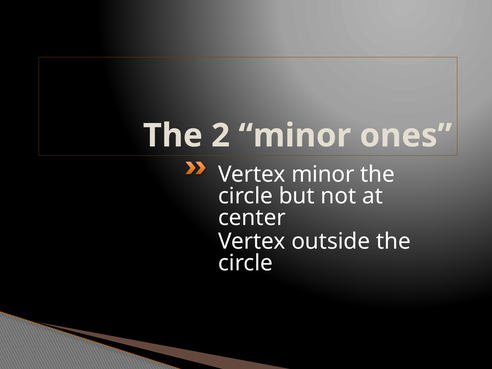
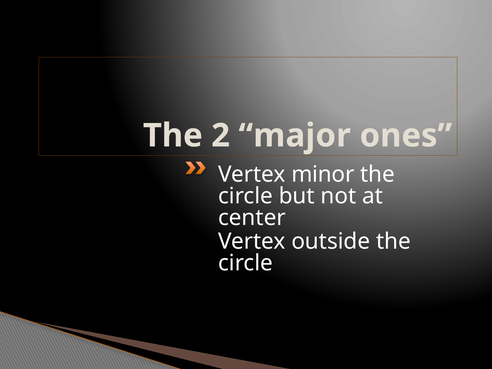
2 minor: minor -> major (295, 136)
